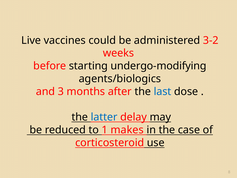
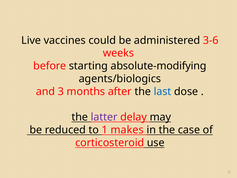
3-2: 3-2 -> 3-6 (211, 40)
undergo-modifying: undergo-modifying -> absolute-modifying (159, 66)
latter colour: blue -> purple (104, 117)
